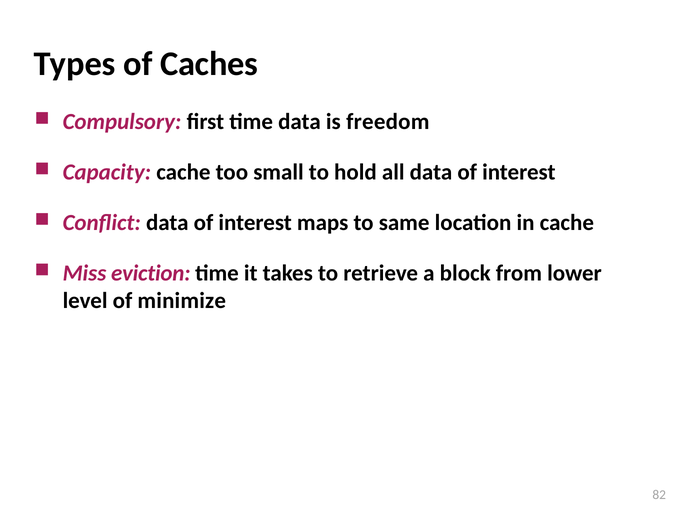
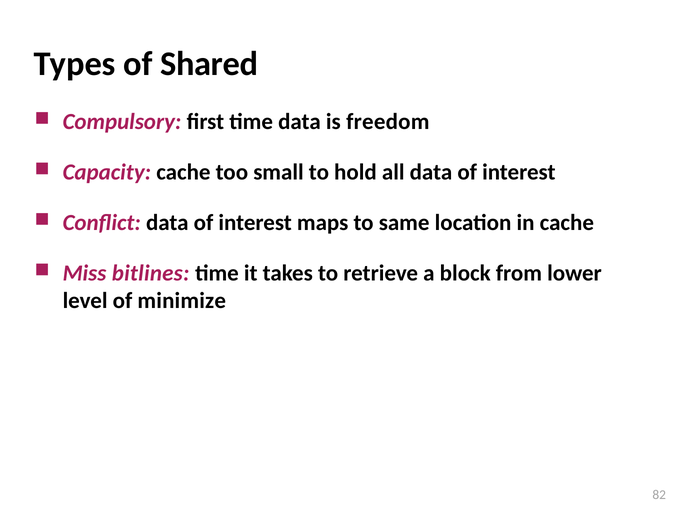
Caches: Caches -> Shared (209, 64)
eviction: eviction -> bitlines (151, 273)
